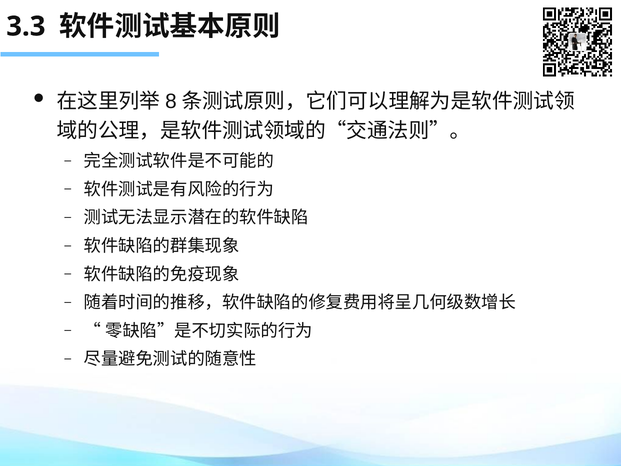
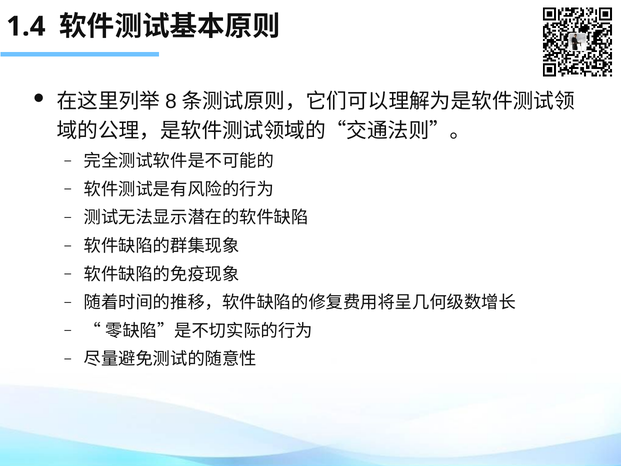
3.3: 3.3 -> 1.4 (26, 26)
